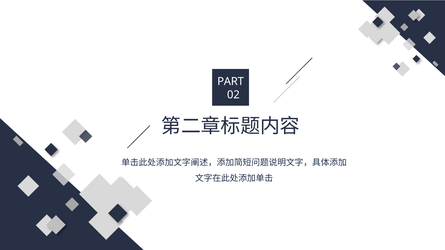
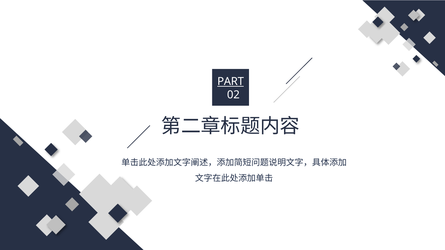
PART underline: none -> present (231, 82)
